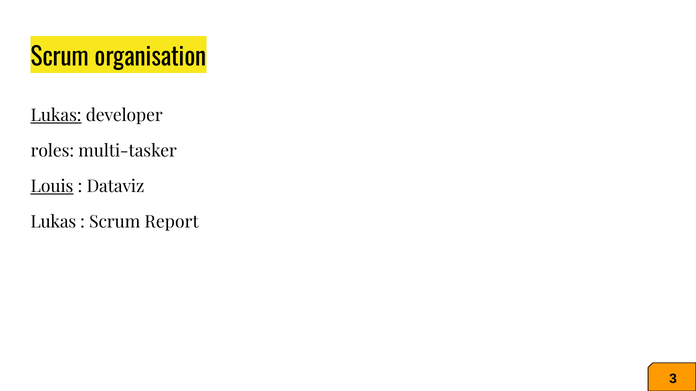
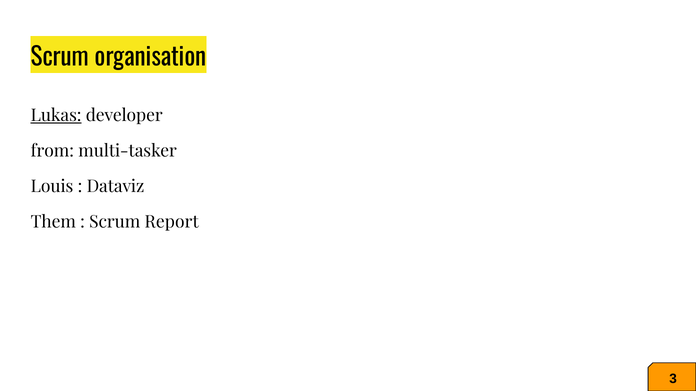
roles: roles -> from (52, 151)
Louis underline: present -> none (52, 187)
Lukas: Lukas -> Them (53, 222)
